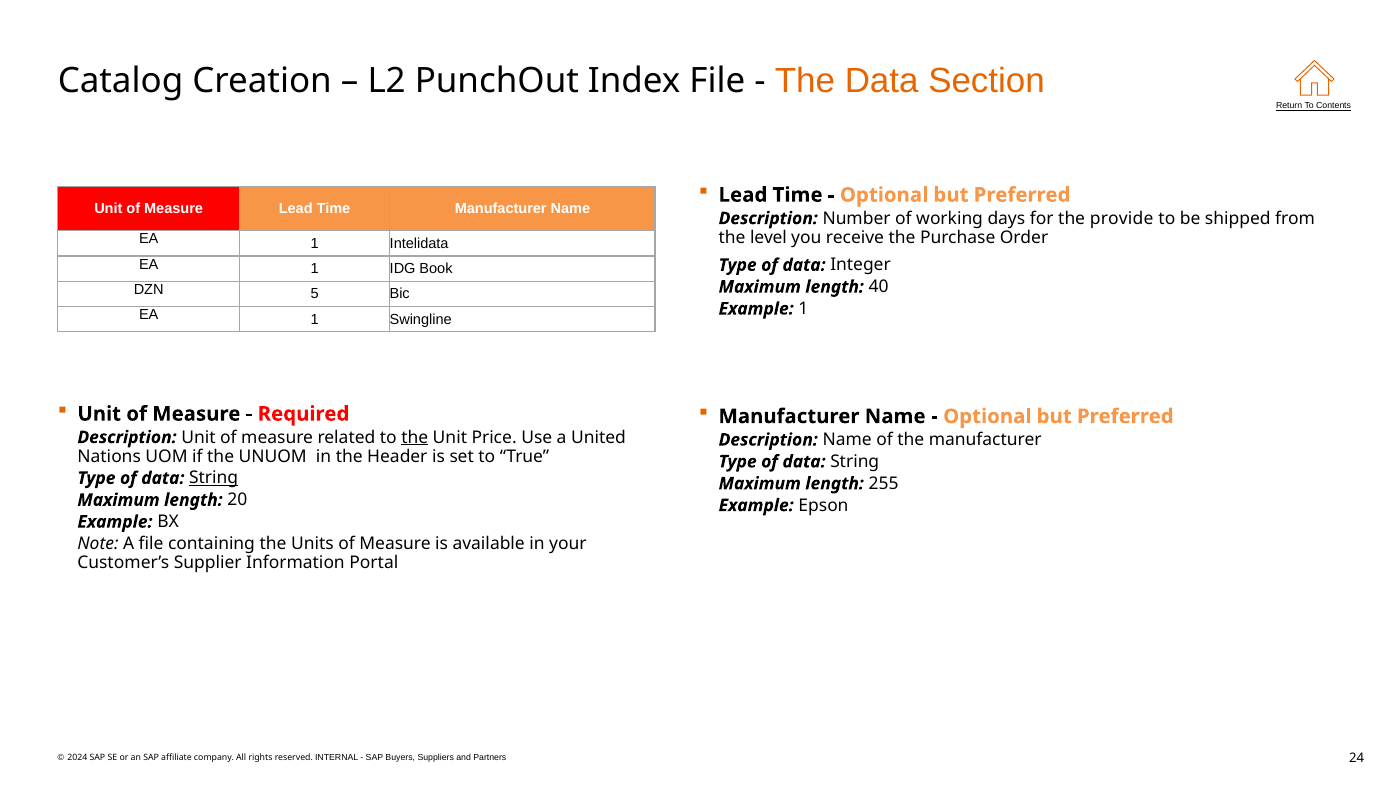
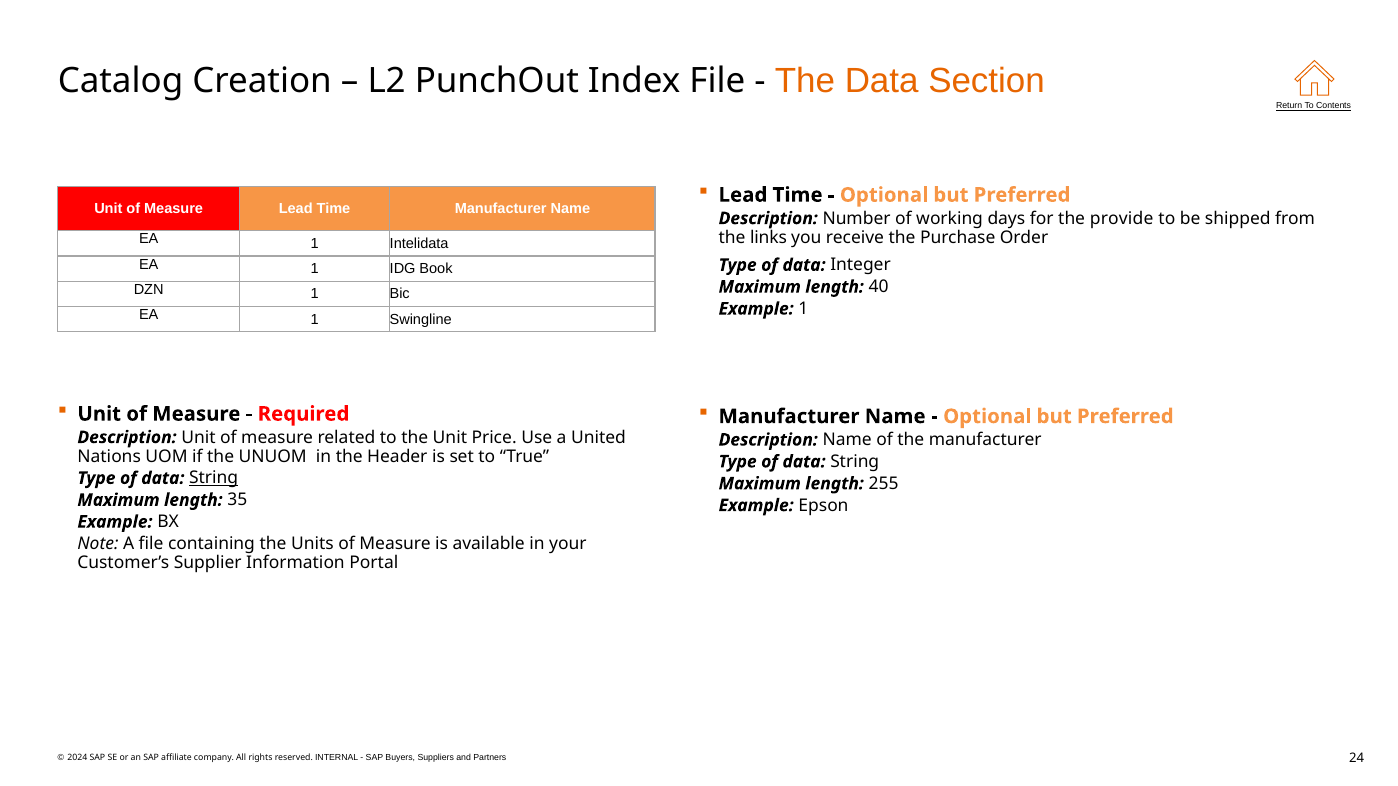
level: level -> links (768, 237)
DZN 5: 5 -> 1 (315, 294)
the underline: present -> none (415, 437)
20: 20 -> 35 (237, 500)
